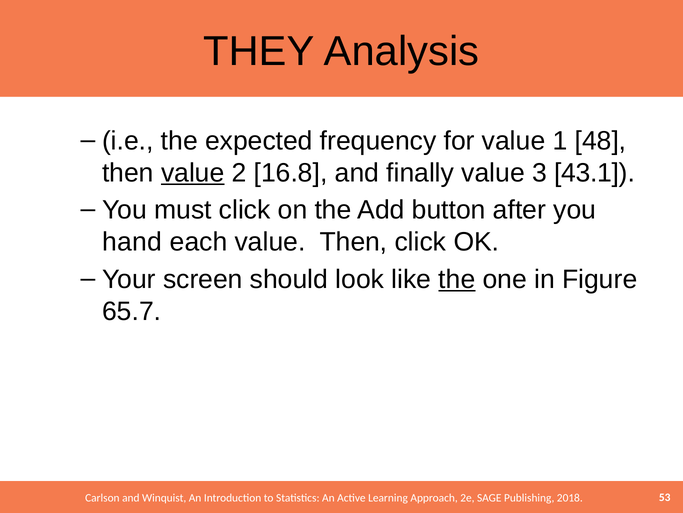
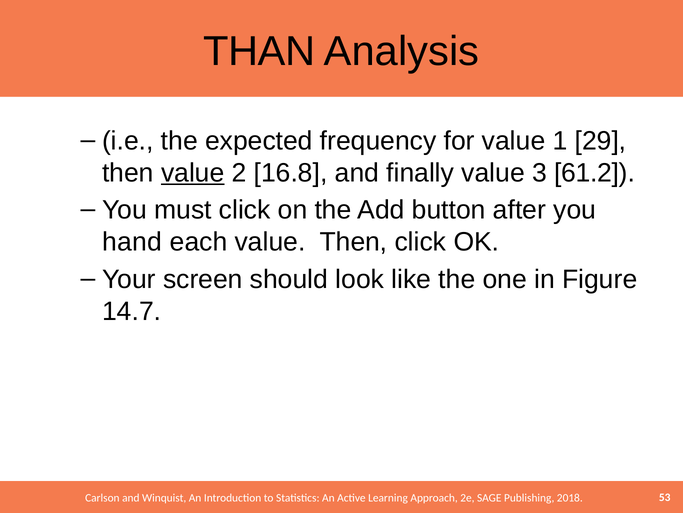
THEY: THEY -> THAN (259, 51)
48: 48 -> 29 (601, 141)
43.1: 43.1 -> 61.2 (595, 173)
the underline: present -> none (457, 279)
65.7: 65.7 -> 14.7 (132, 311)
